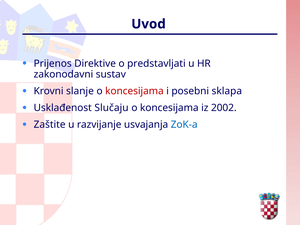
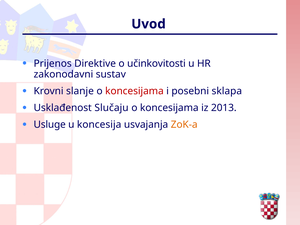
predstavljati: predstavljati -> učinkovitosti (156, 64)
2002: 2002 -> 2013 (224, 108)
Zaštite: Zaštite -> Usluge (50, 125)
razvijanje: razvijanje -> koncesija (99, 125)
ZoK-a colour: blue -> orange (184, 125)
